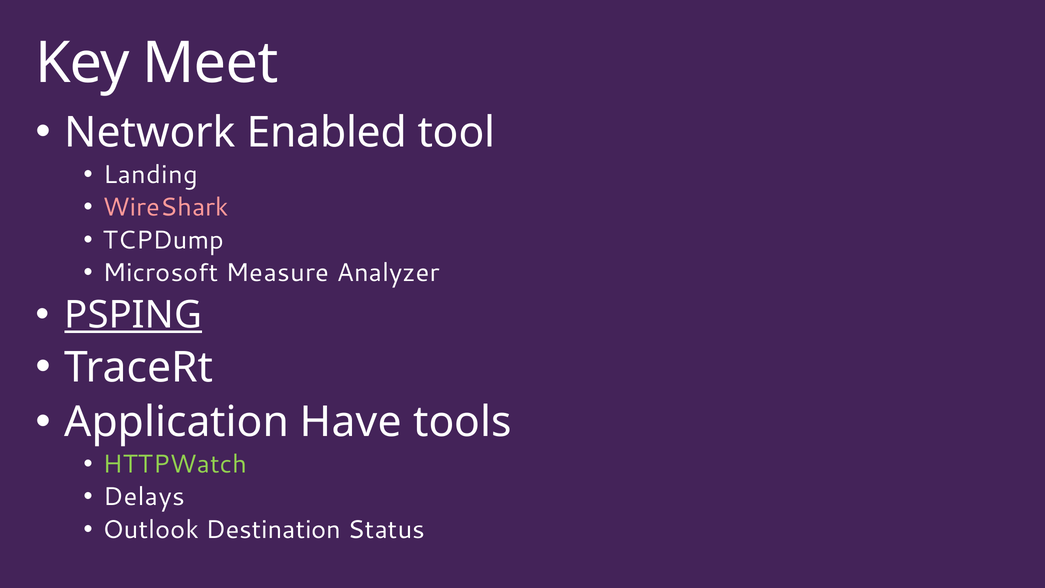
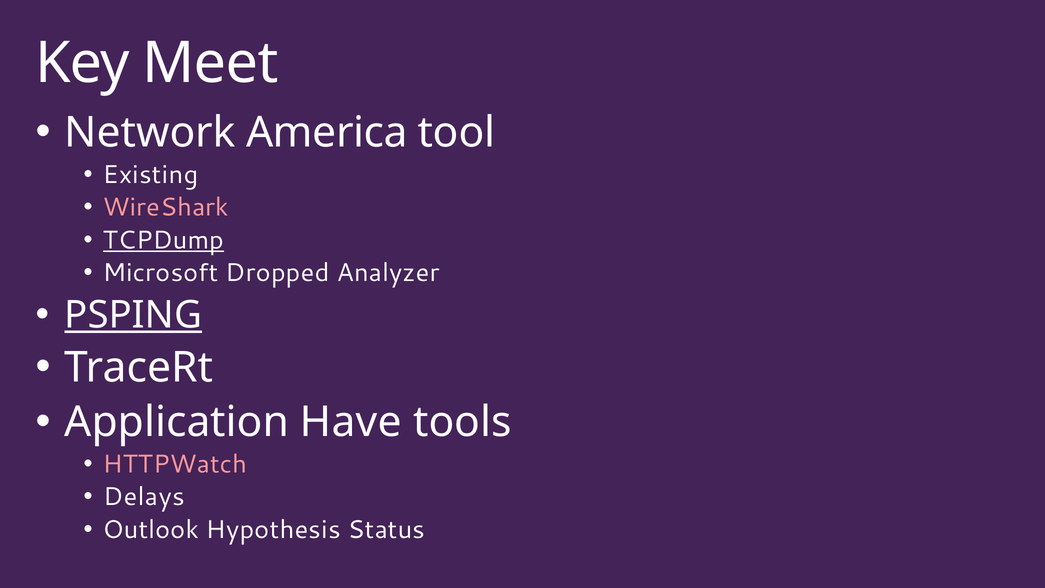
Enabled: Enabled -> America (327, 132)
Landing: Landing -> Existing (151, 174)
TCPDump underline: none -> present (163, 240)
Measure: Measure -> Dropped (277, 273)
HTTPWatch colour: light green -> pink (175, 464)
Destination: Destination -> Hypothesis (273, 530)
